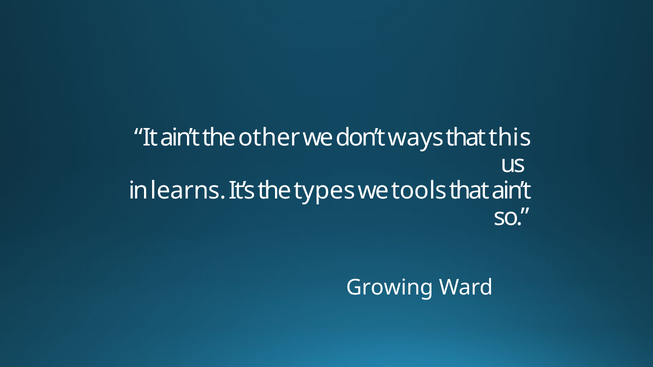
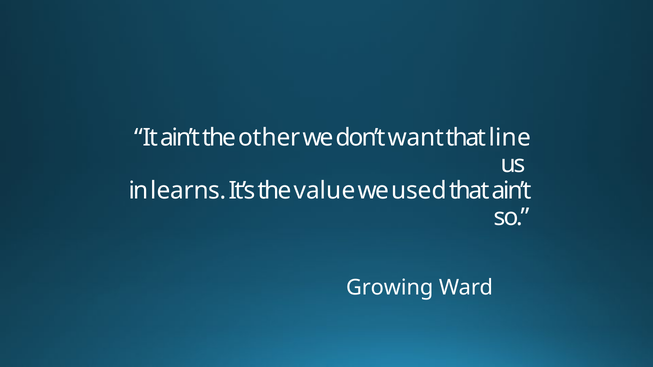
ways: ways -> want (416, 138)
this: this -> line (510, 138)
types: types -> value (325, 191)
tools: tools -> used (419, 191)
